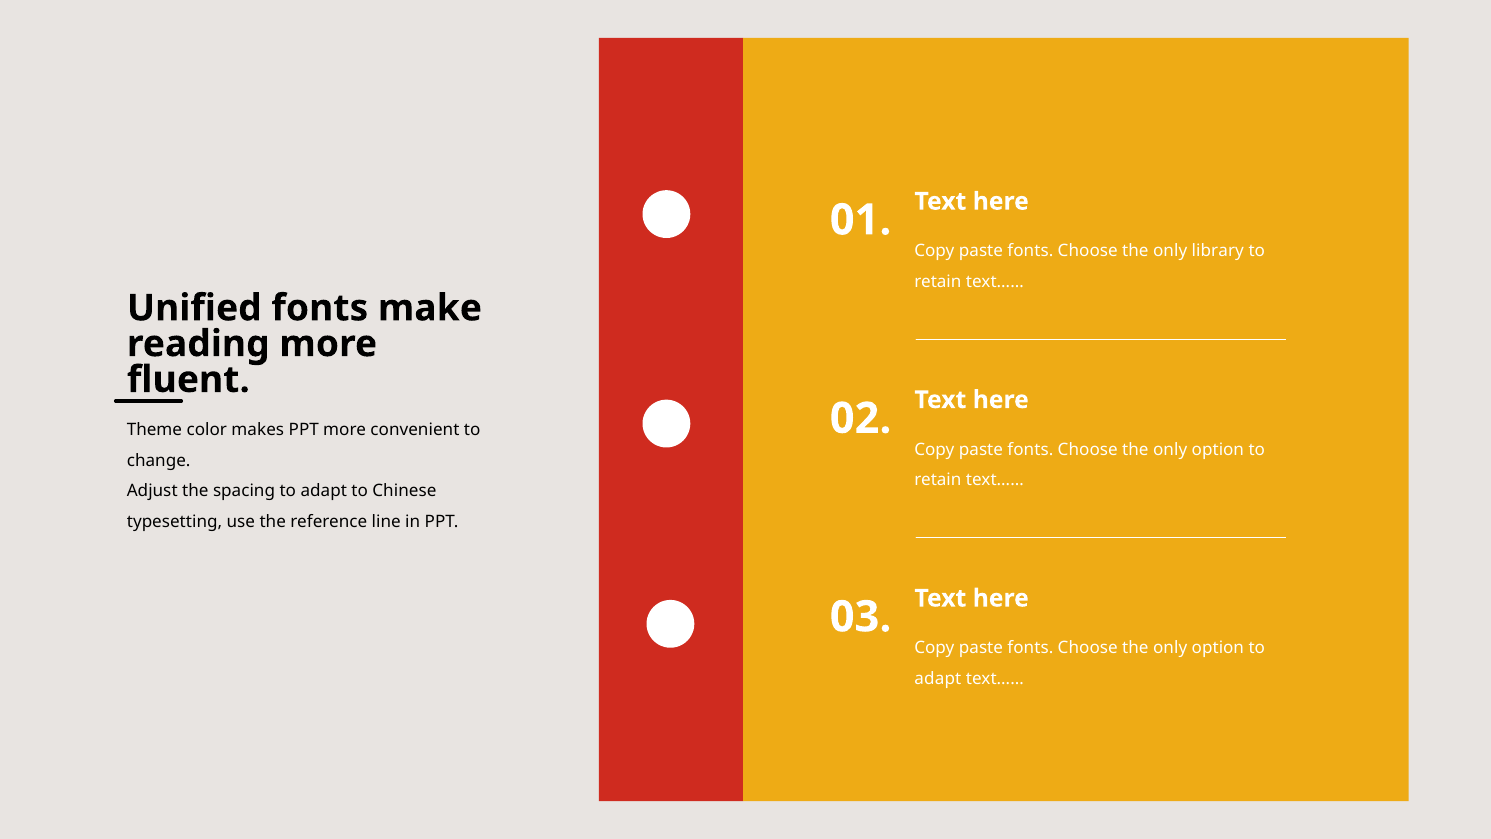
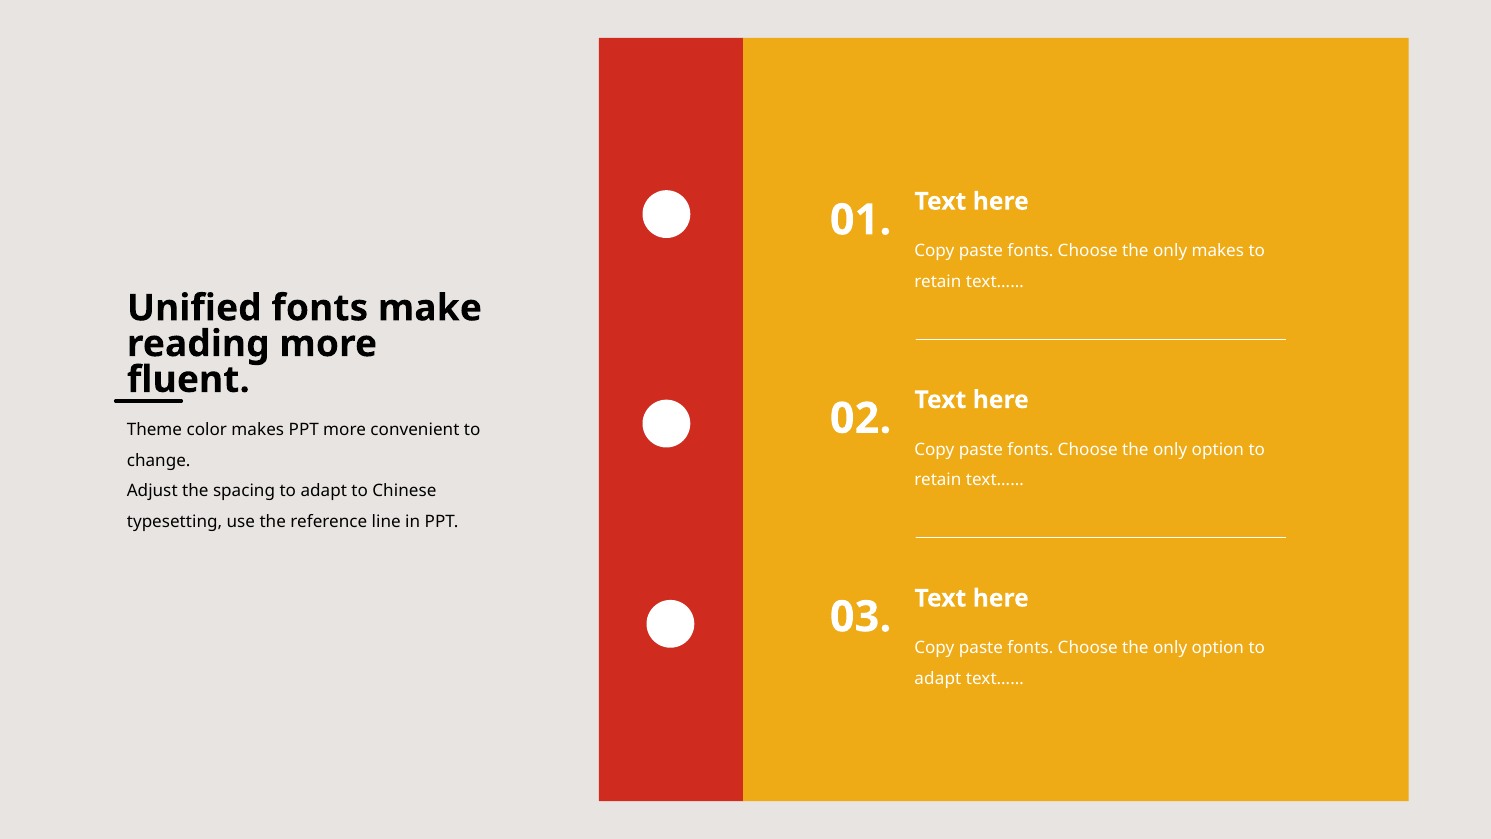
only library: library -> makes (1218, 251)
